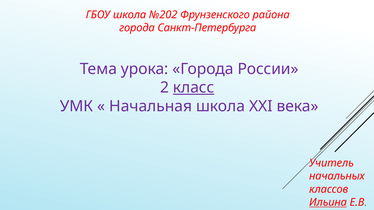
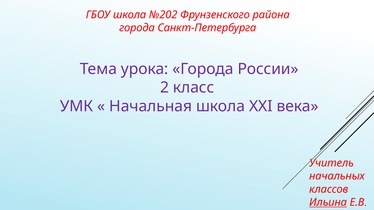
класс underline: present -> none (194, 88)
